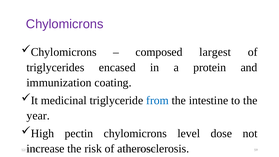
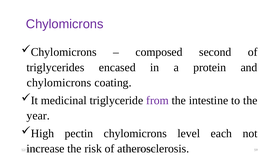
largest: largest -> second (215, 52)
immunization: immunization -> chylomicrons (59, 83)
from colour: blue -> purple (157, 100)
dose: dose -> each (221, 133)
